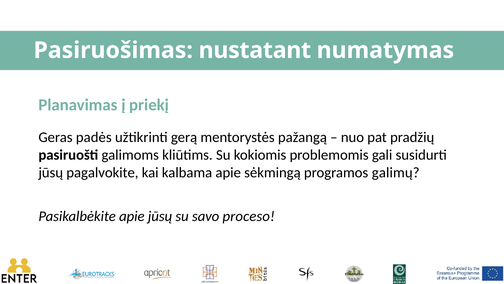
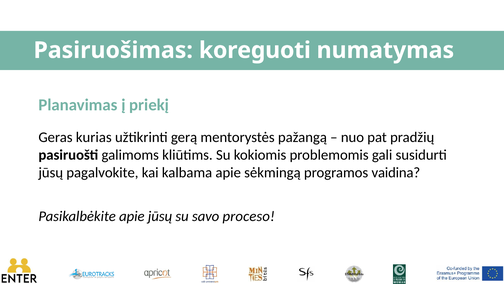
nustatant: nustatant -> koreguoti (255, 50)
padės: padės -> kurias (94, 137)
galimų: galimų -> vaidina (396, 172)
